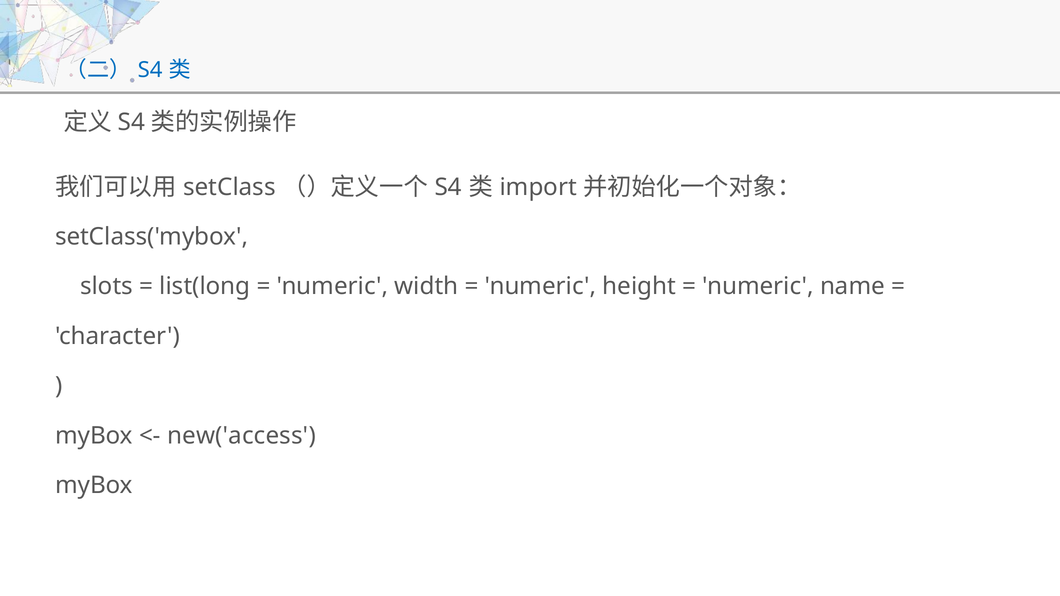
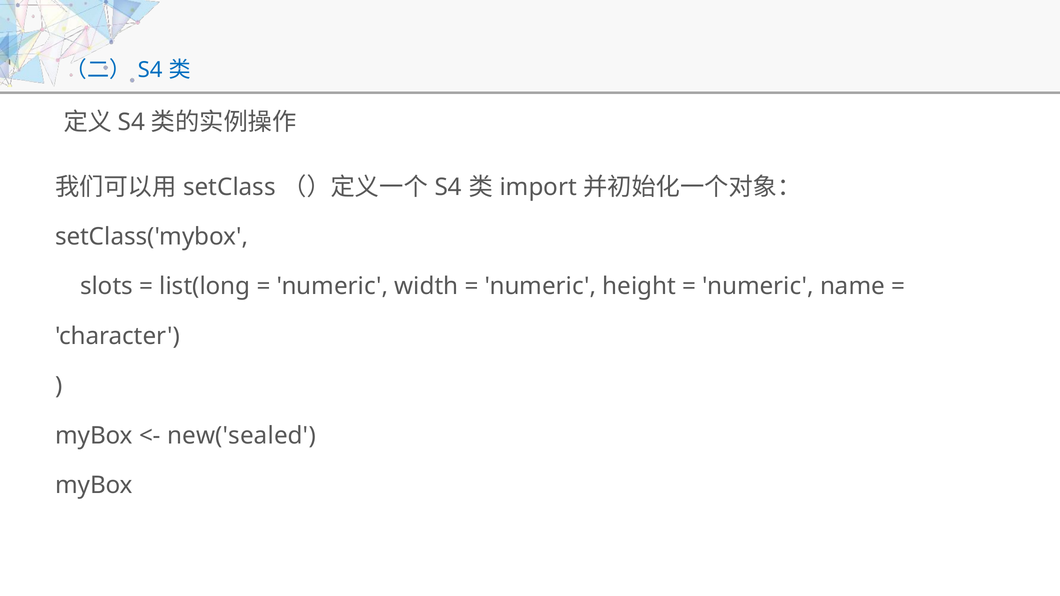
new('access: new('access -> new('sealed (241, 436)
